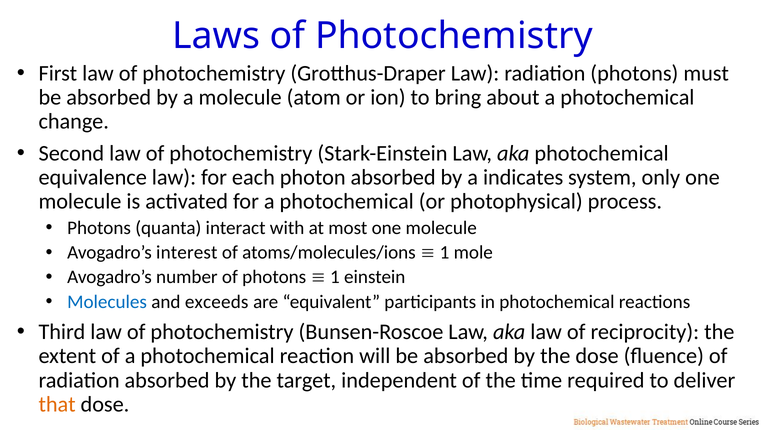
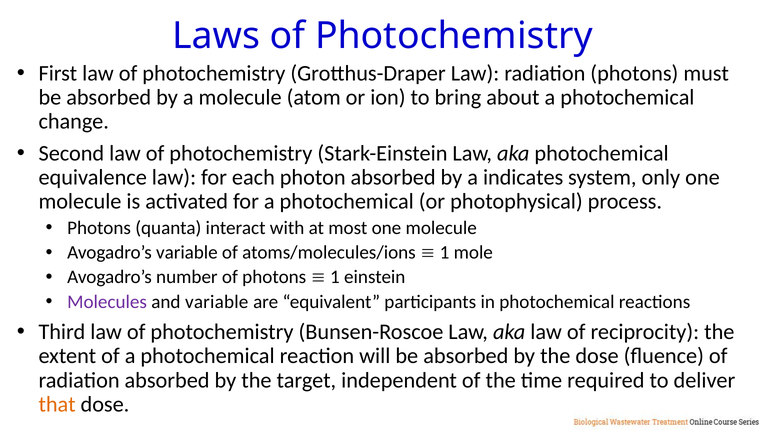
Avogadro’s interest: interest -> variable (187, 253)
Molecules colour: blue -> purple (107, 302)
and exceeds: exceeds -> variable (217, 302)
